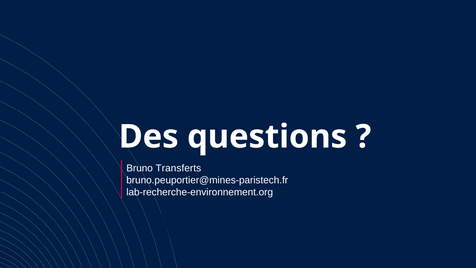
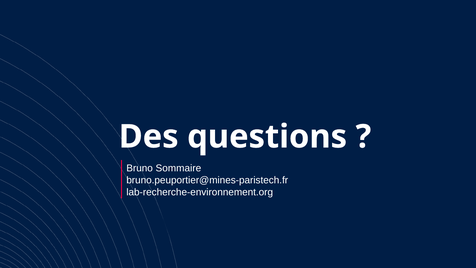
Transferts: Transferts -> Sommaire (178, 168)
